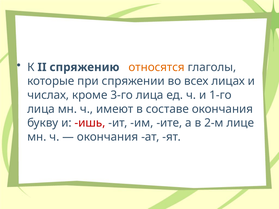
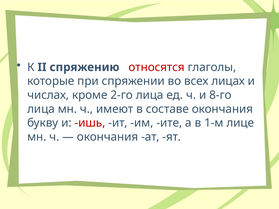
относятся colour: orange -> red (157, 67)
3-го: 3-го -> 2-го (122, 95)
1-го: 1-го -> 8-го (220, 95)
2-м: 2-м -> 1-м (214, 123)
